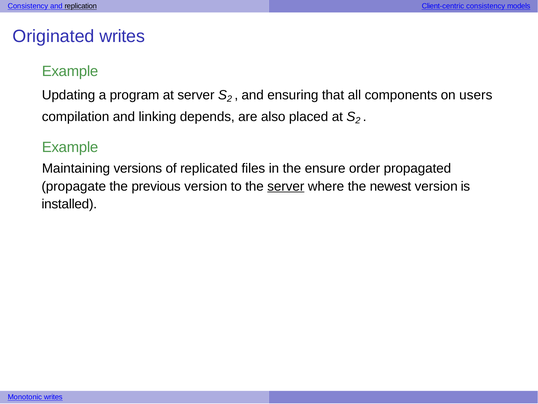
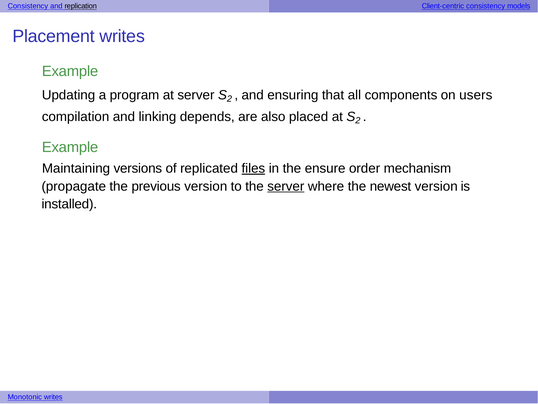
Originated: Originated -> Placement (54, 36)
files underline: none -> present (253, 168)
propagated: propagated -> mechanism (417, 168)
